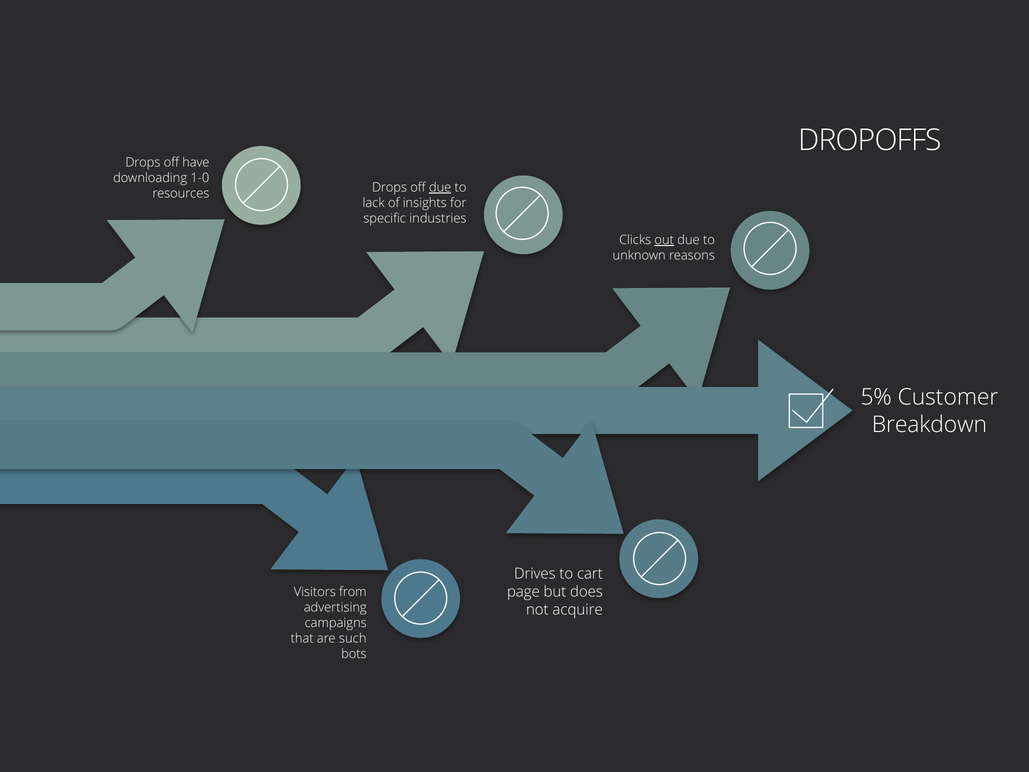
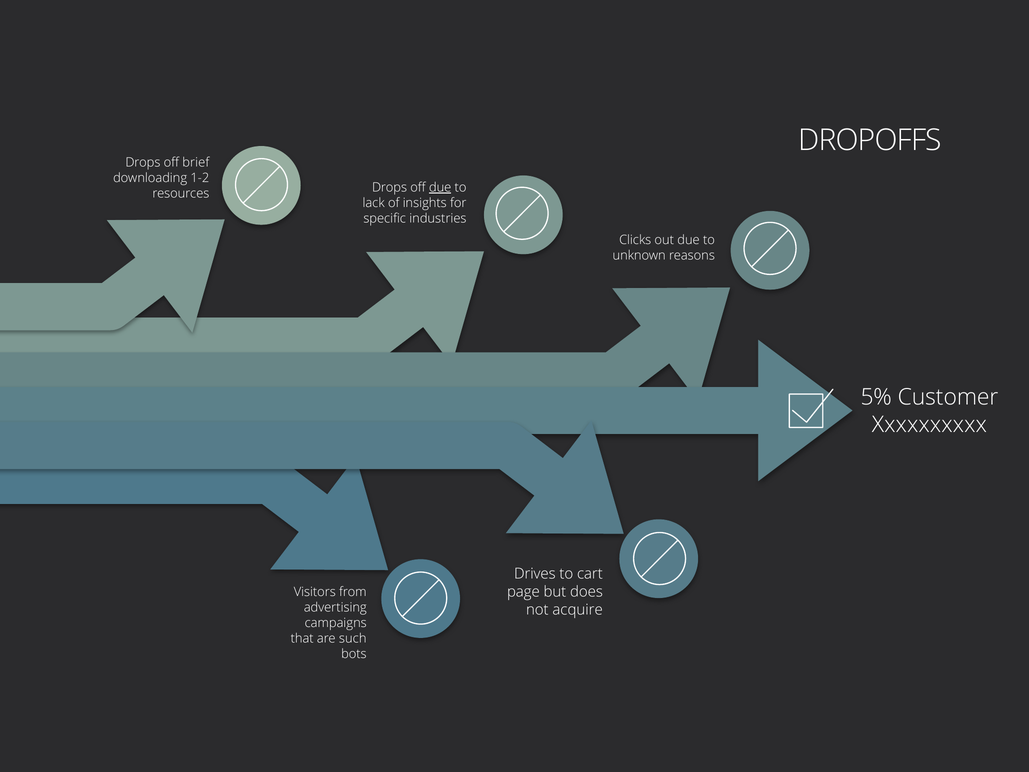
have: have -> brief (196, 162)
1-0: 1-0 -> 1-2 (200, 178)
out underline: present -> none (664, 240)
Breakdown: Breakdown -> Xxxxxxxxxx (929, 424)
